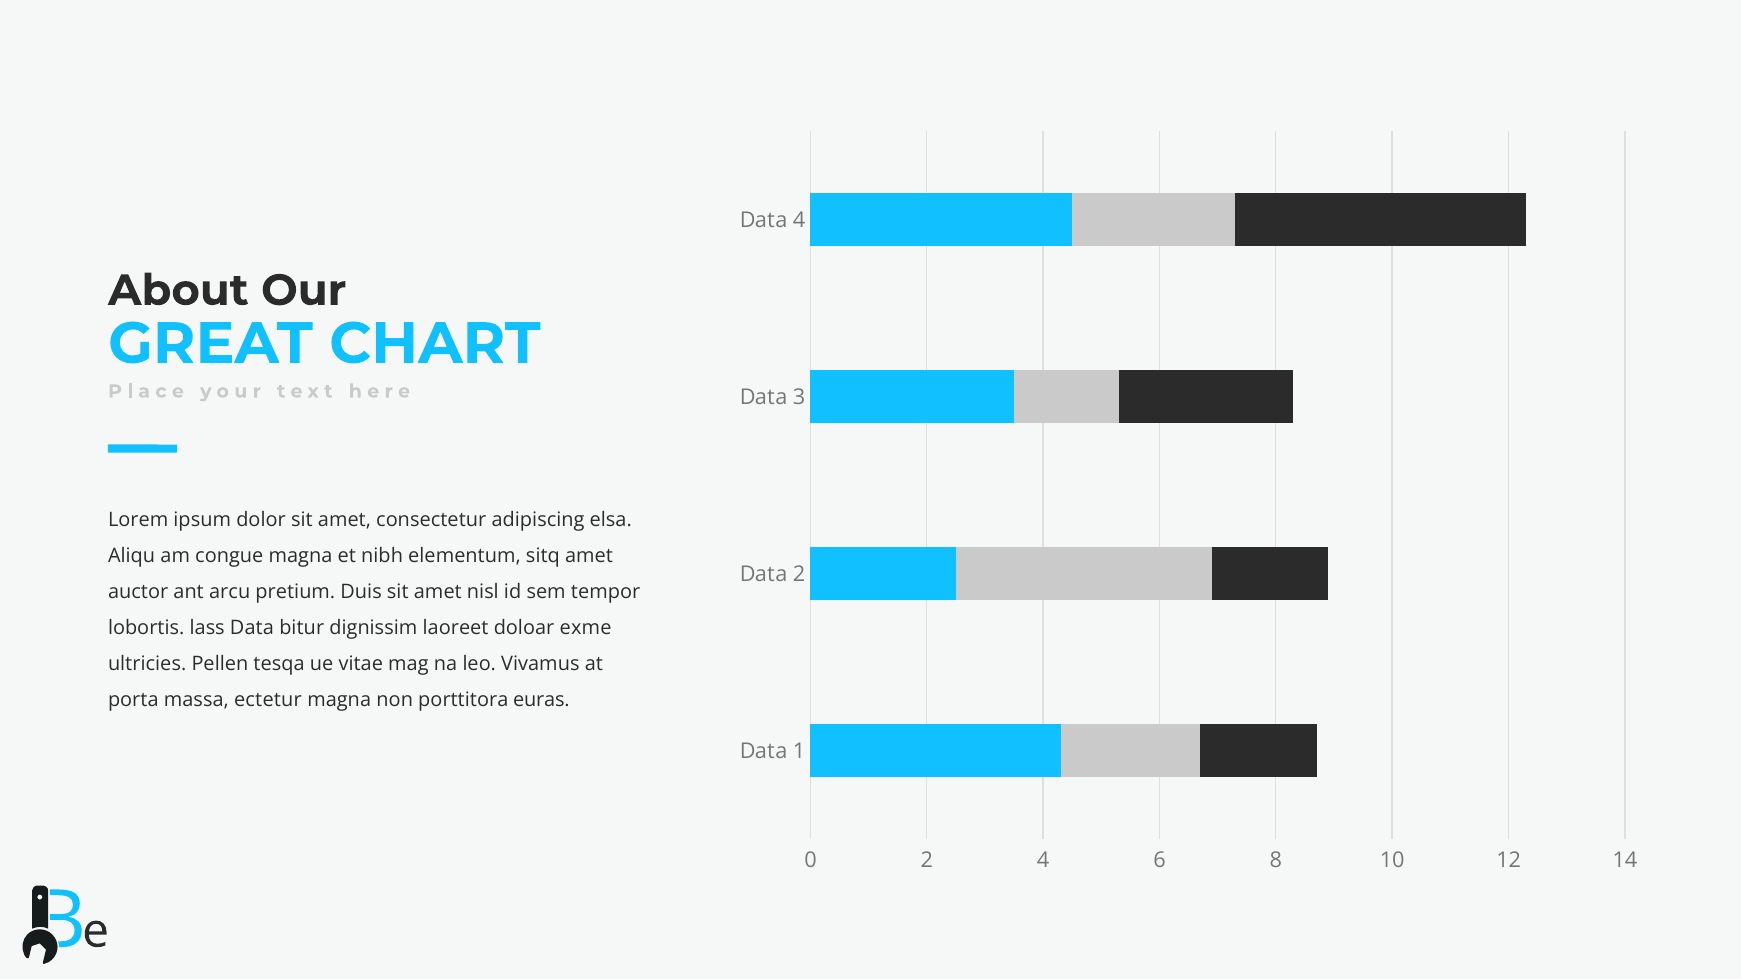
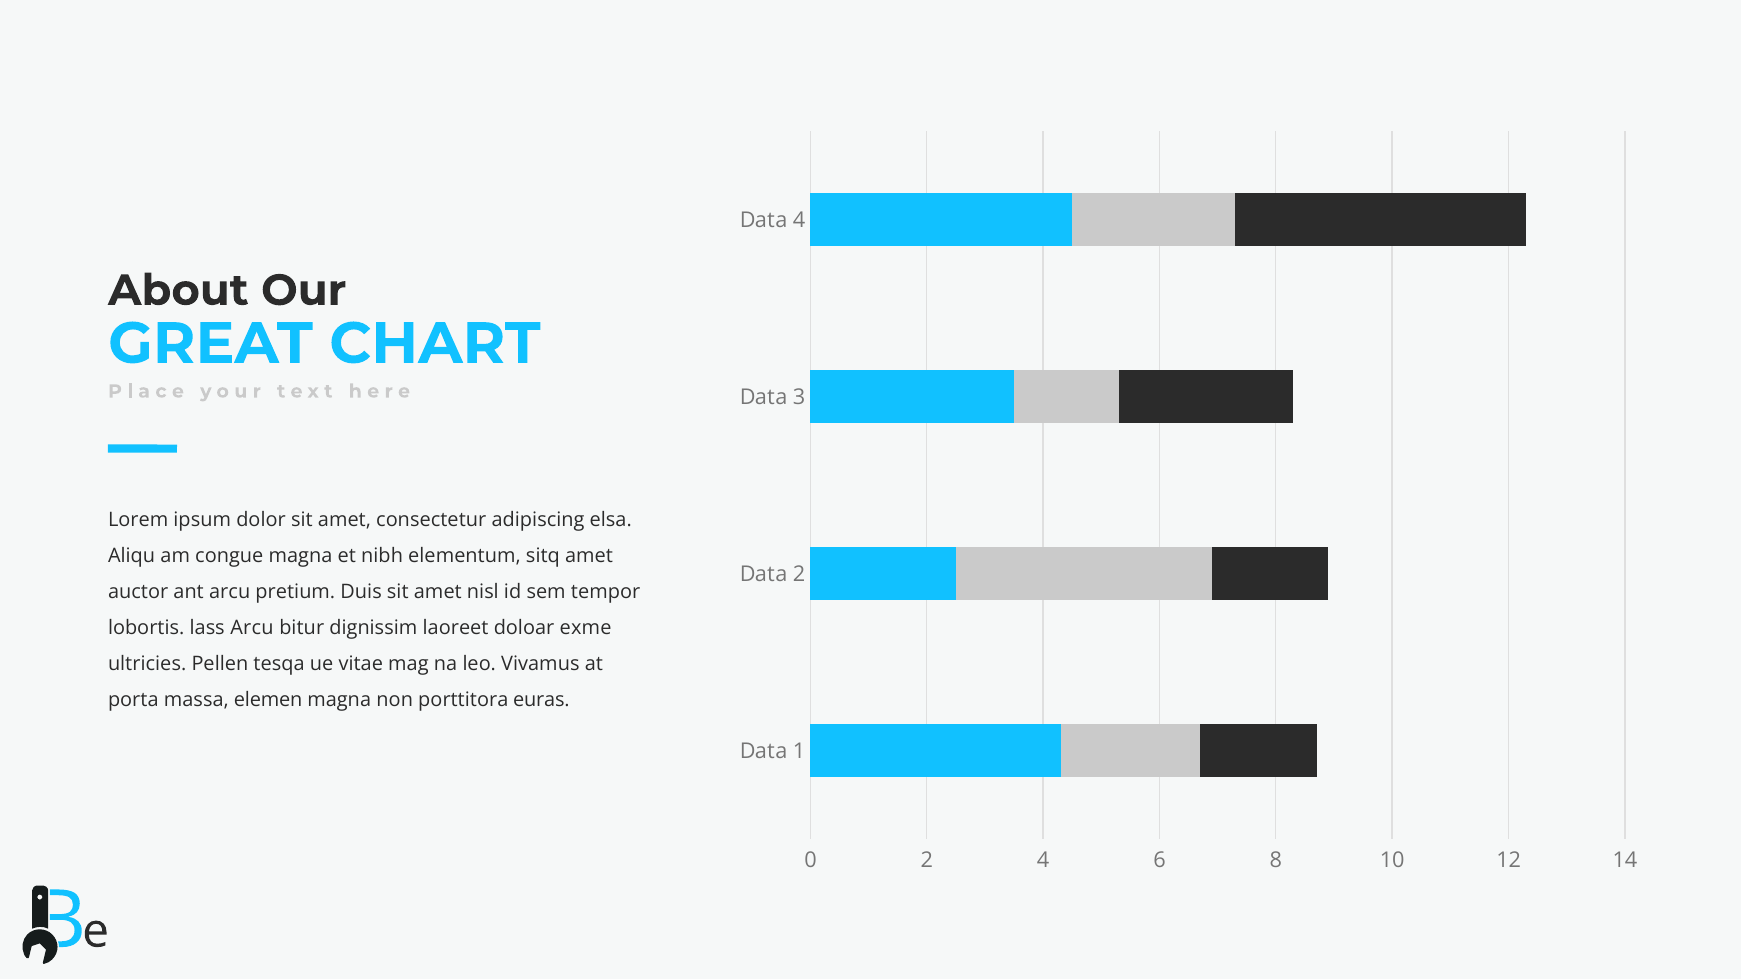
lass Data: Data -> Arcu (252, 628)
ectetur: ectetur -> elemen (268, 700)
